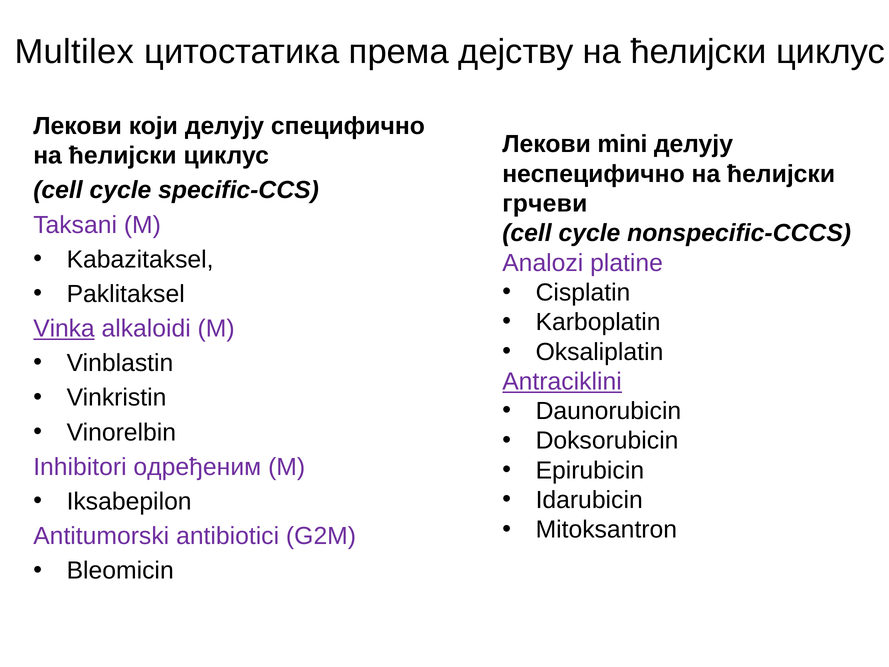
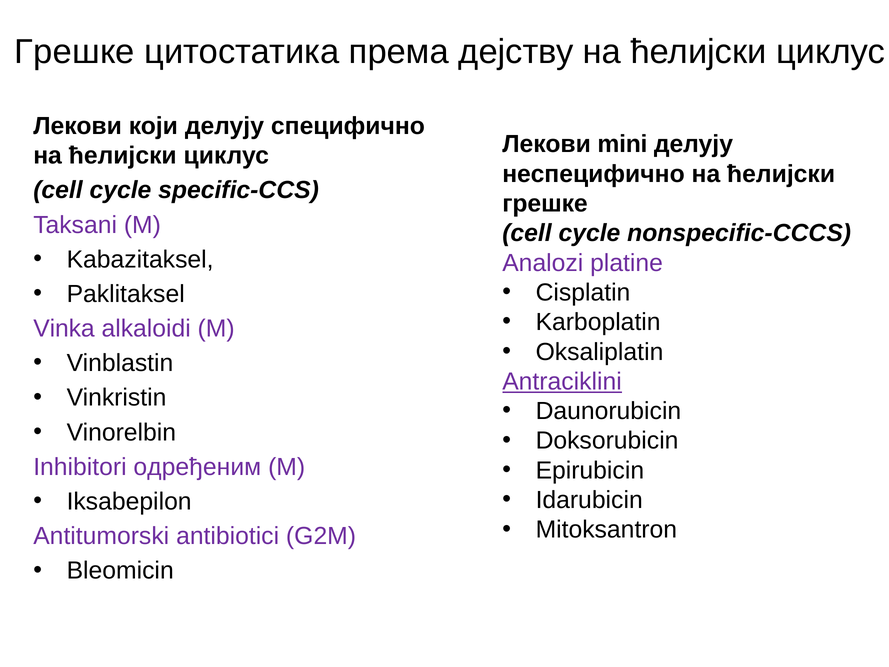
Multilex: Multilex -> Грешке (74, 52)
грчеви: грчеви -> грешке (545, 203)
Vinka underline: present -> none (64, 329)
